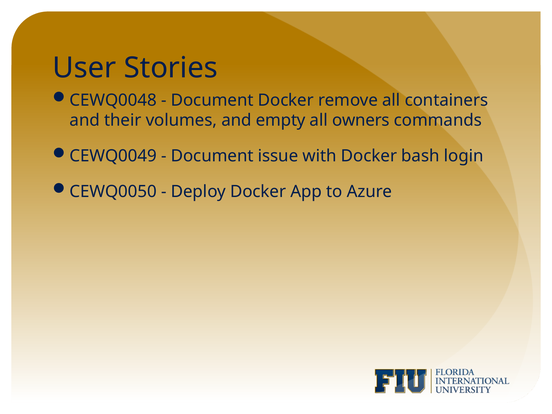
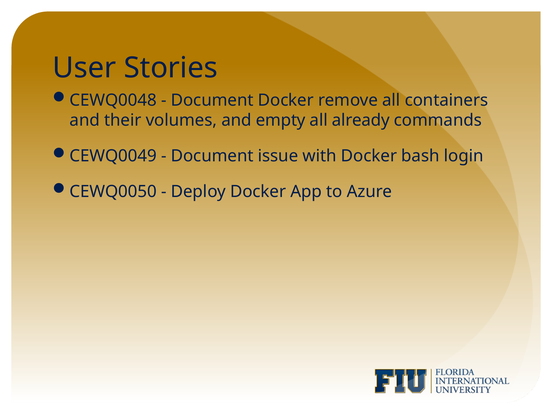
owners: owners -> already (361, 120)
